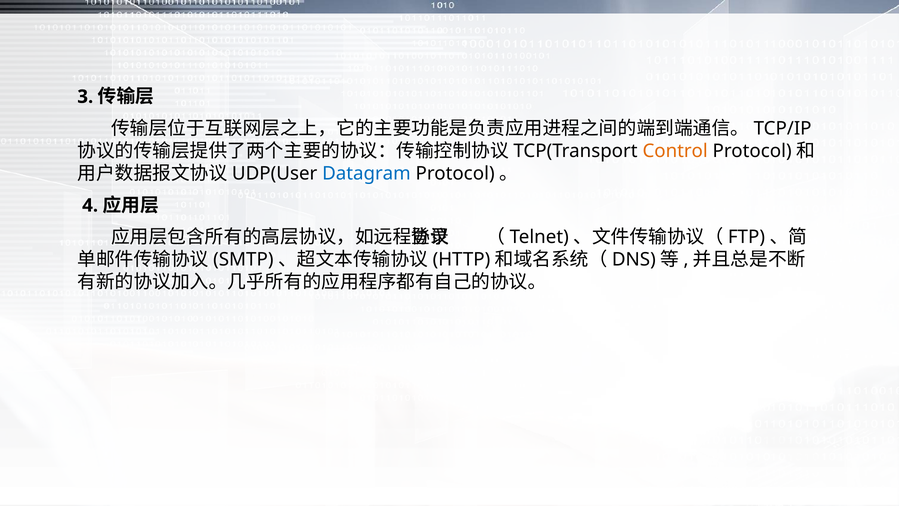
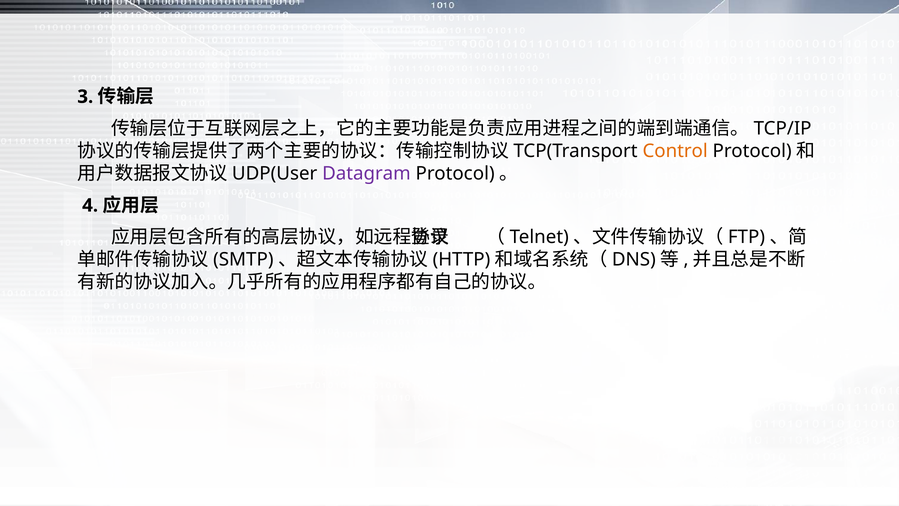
Datagram colour: blue -> purple (366, 173)
